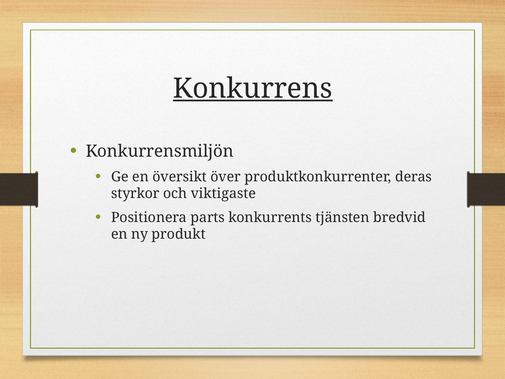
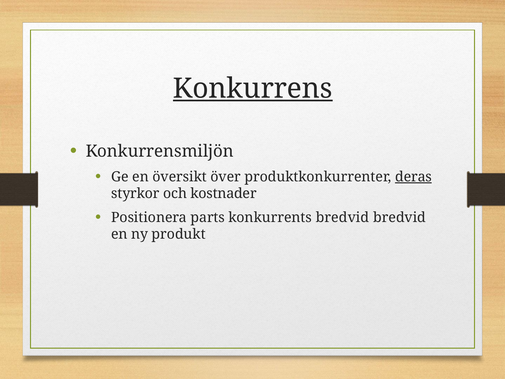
deras underline: none -> present (413, 177)
viktigaste: viktigaste -> kostnader (224, 194)
konkurrents tjänsten: tjänsten -> bredvid (342, 217)
